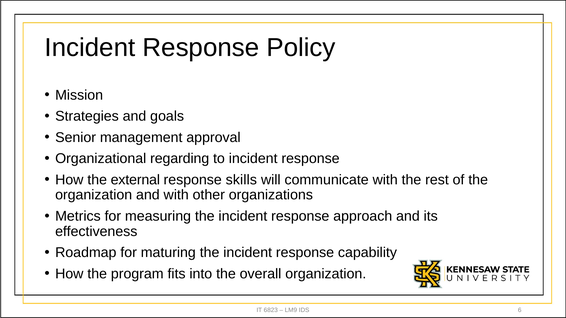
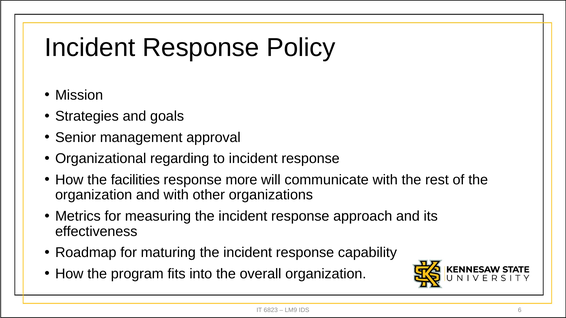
external: external -> facilities (135, 180)
skills: skills -> more (241, 180)
